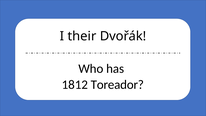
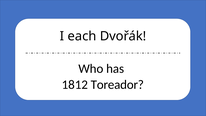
their: their -> each (82, 36)
